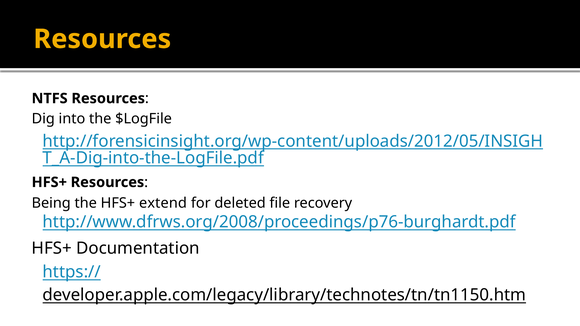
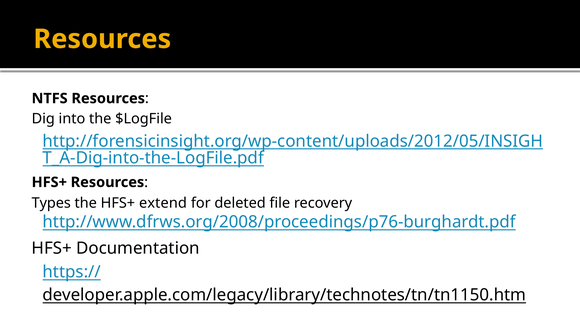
Being: Being -> Types (51, 203)
